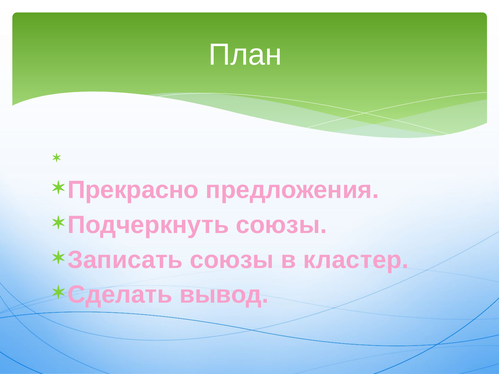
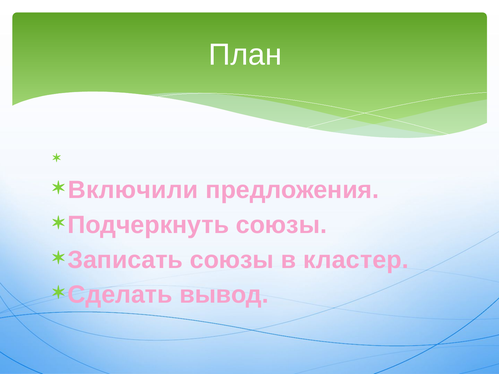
Прекрасно: Прекрасно -> Включили (133, 190)
